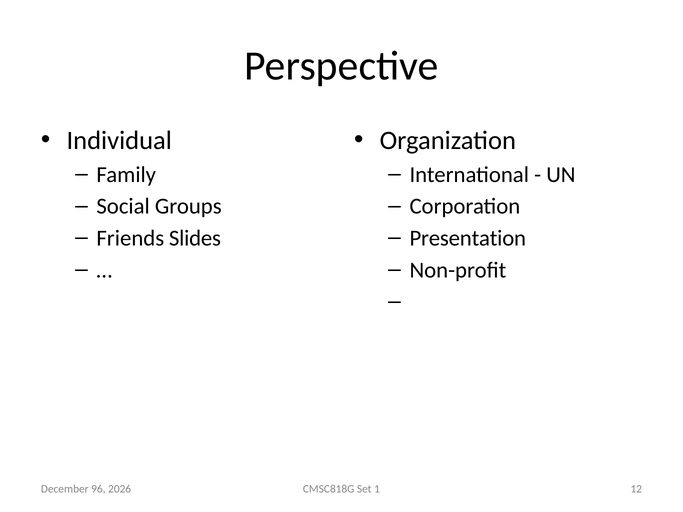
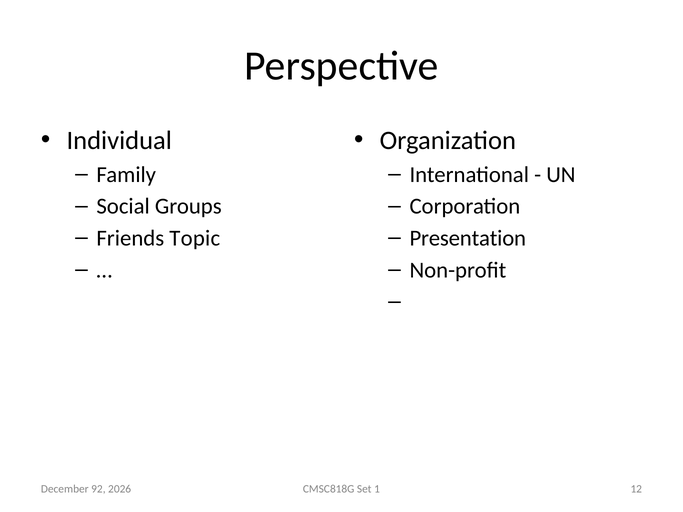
Slides: Slides -> Topic (195, 238)
96: 96 -> 92 (98, 489)
